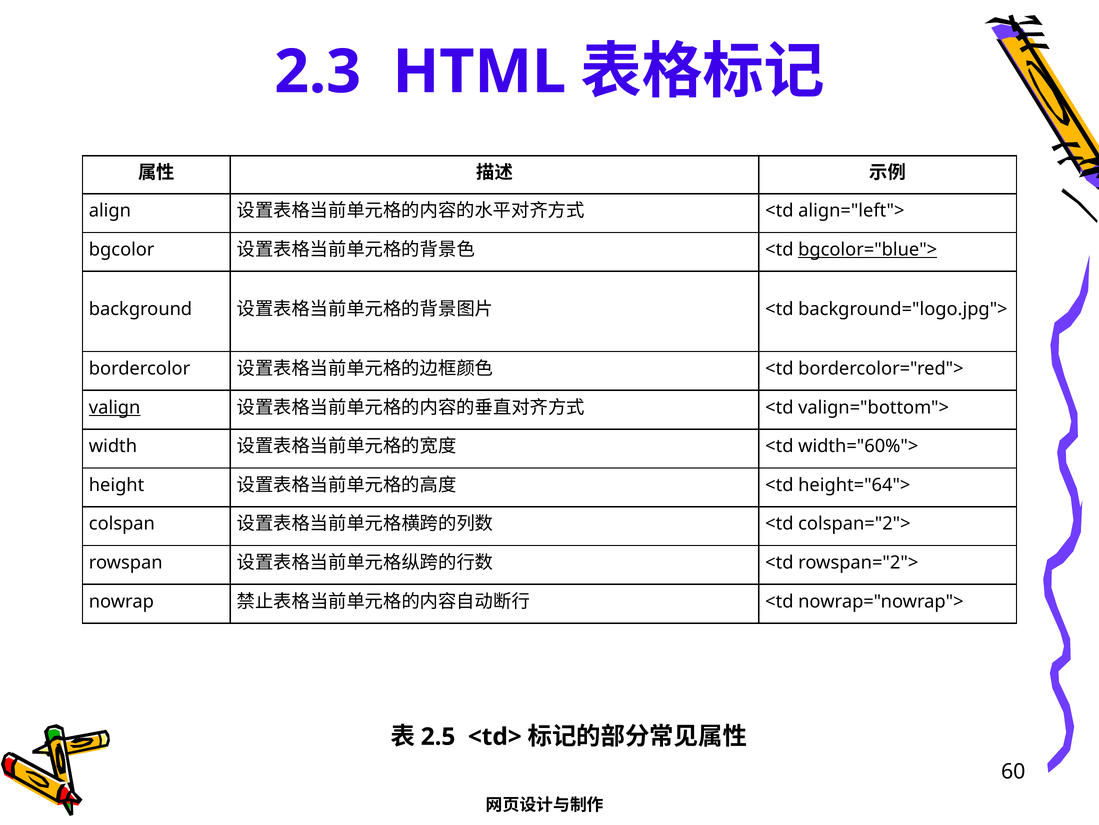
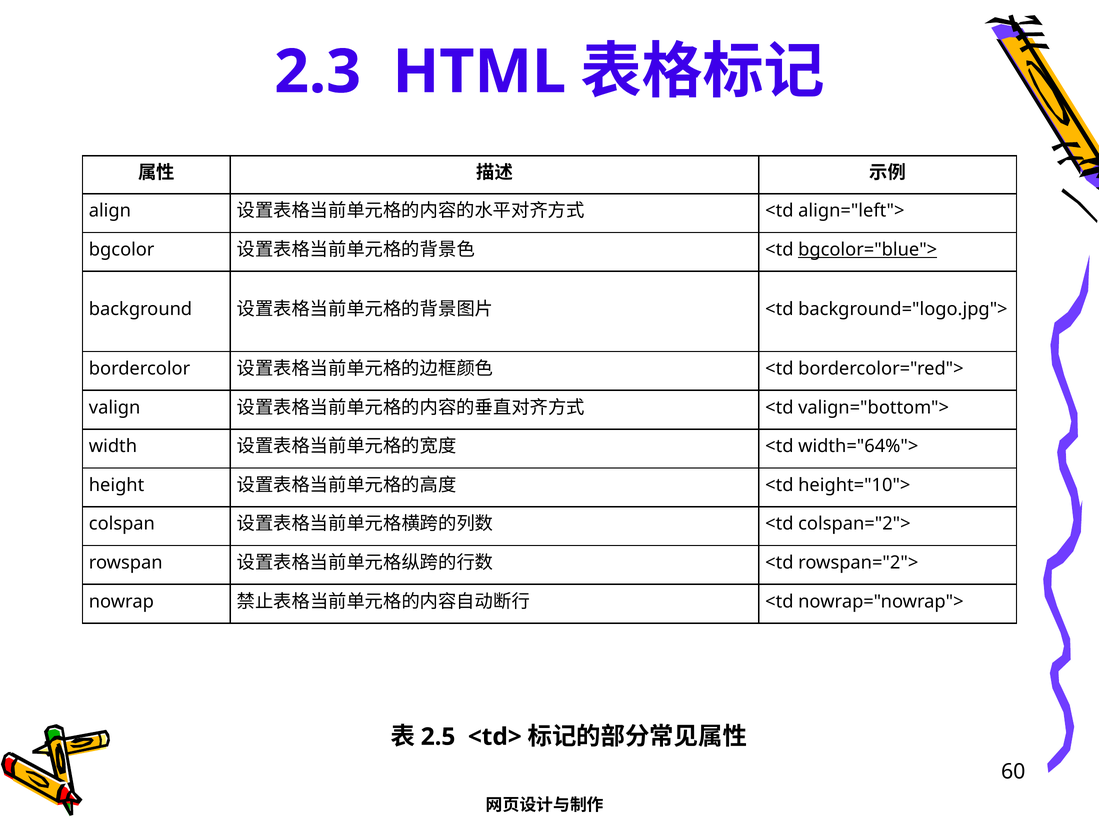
valign underline: present -> none (115, 407)
width="60%">: width="60%"> -> width="64%"> (858, 446)
height="64">: height="64"> -> height="10"> (854, 485)
